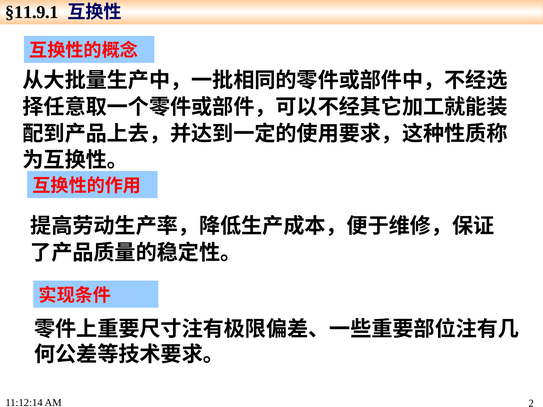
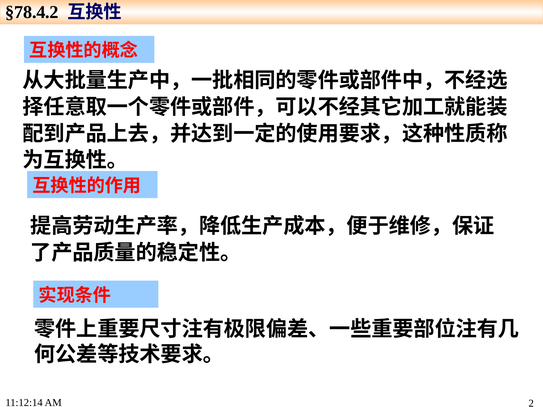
§11.9.1: §11.9.1 -> §78.4.2 (32, 12)
